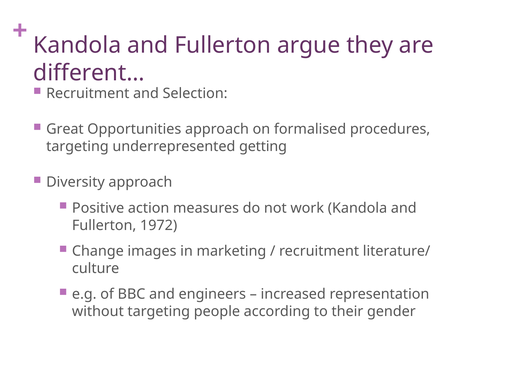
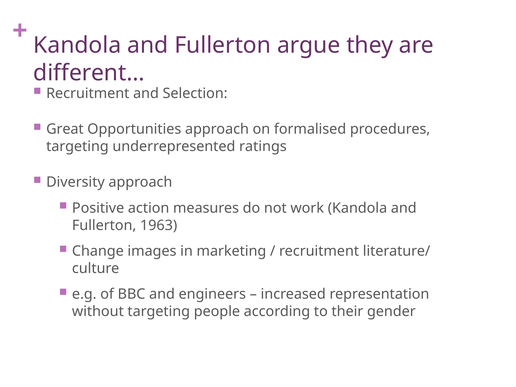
getting: getting -> ratings (263, 146)
1972: 1972 -> 1963 (159, 225)
